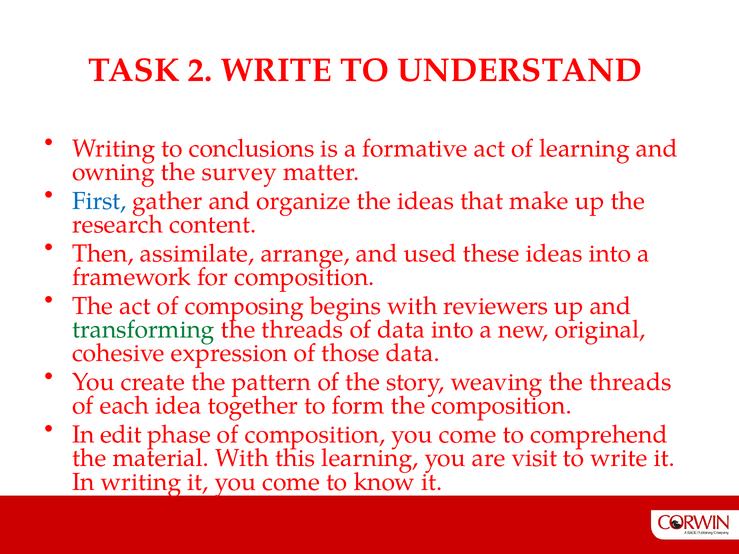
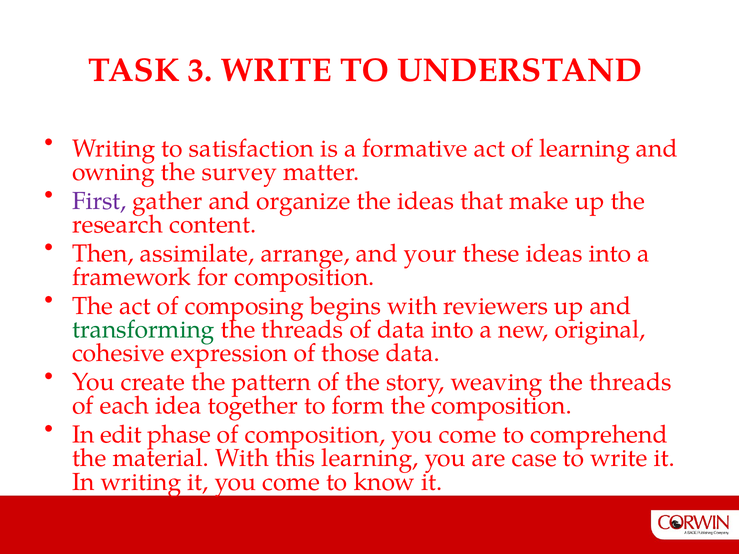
2: 2 -> 3 (200, 71)
conclusions: conclusions -> satisfaction (251, 149)
First colour: blue -> purple (99, 201)
used: used -> your (430, 254)
visit: visit -> case (534, 459)
